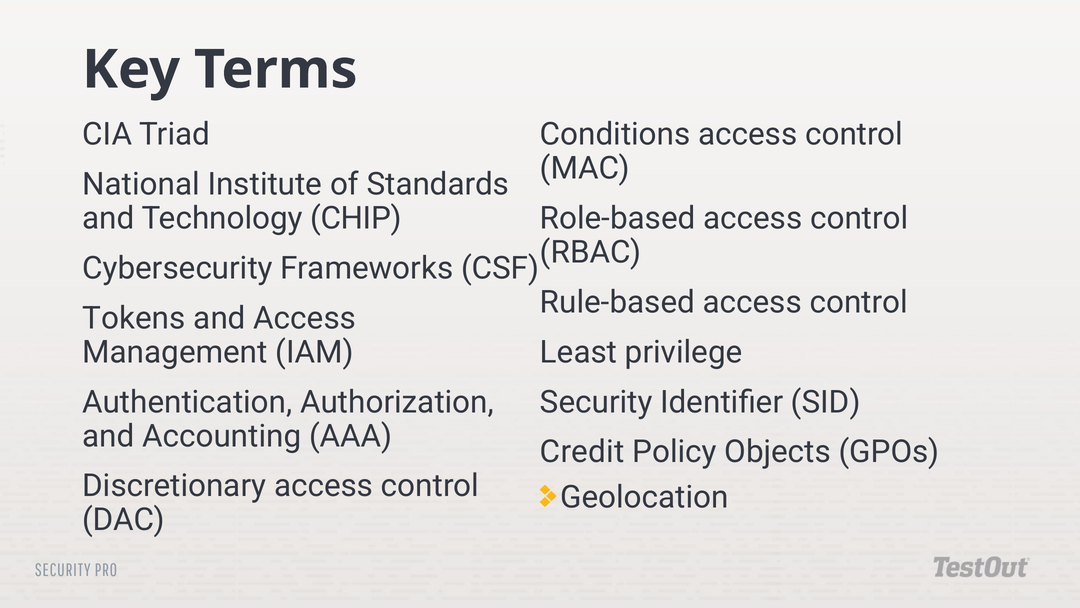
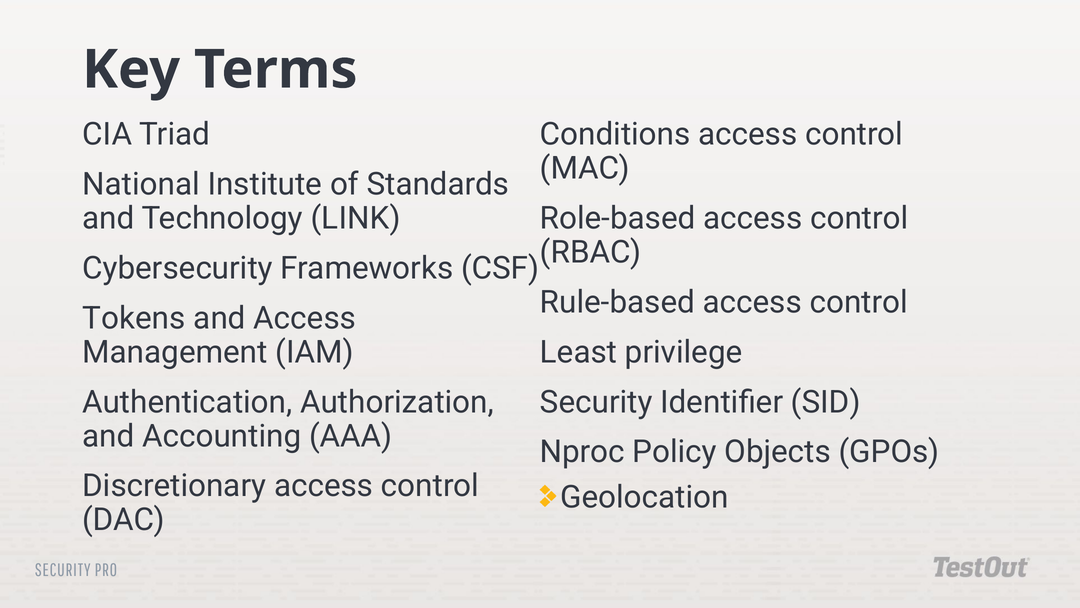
CHIP: CHIP -> LINK (356, 218)
Credit: Credit -> Nproc (582, 452)
